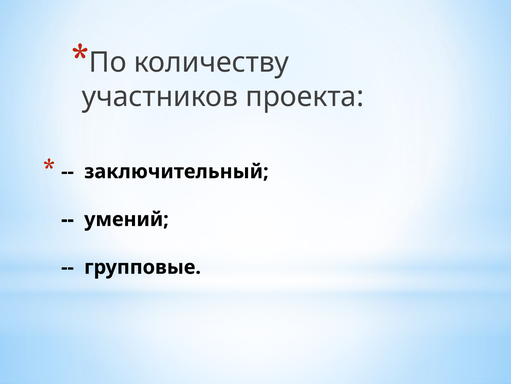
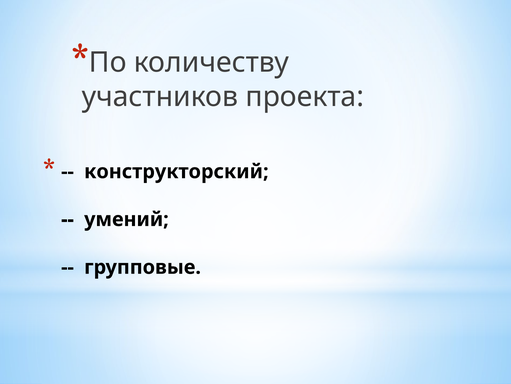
заключительный: заключительный -> конструкторский (176, 171)
